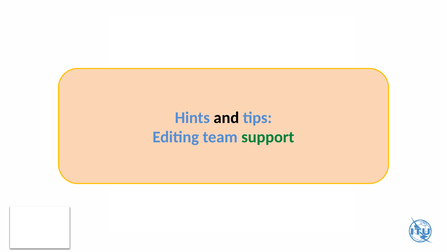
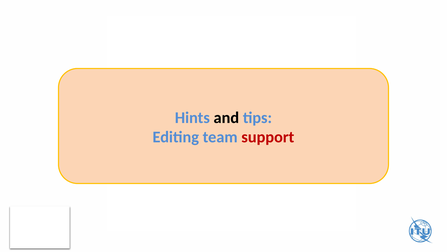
support colour: green -> red (268, 137)
